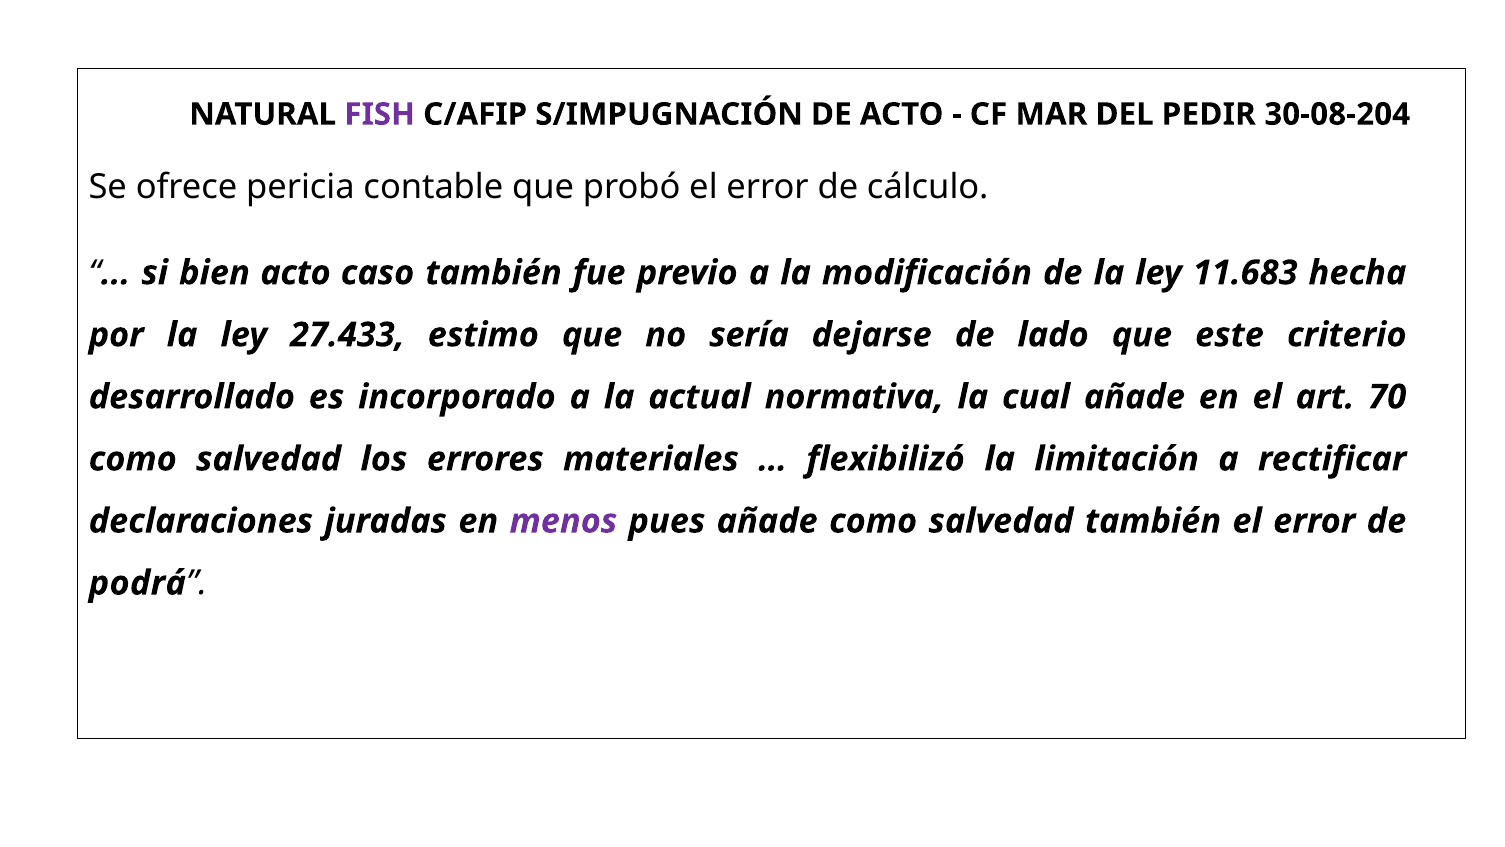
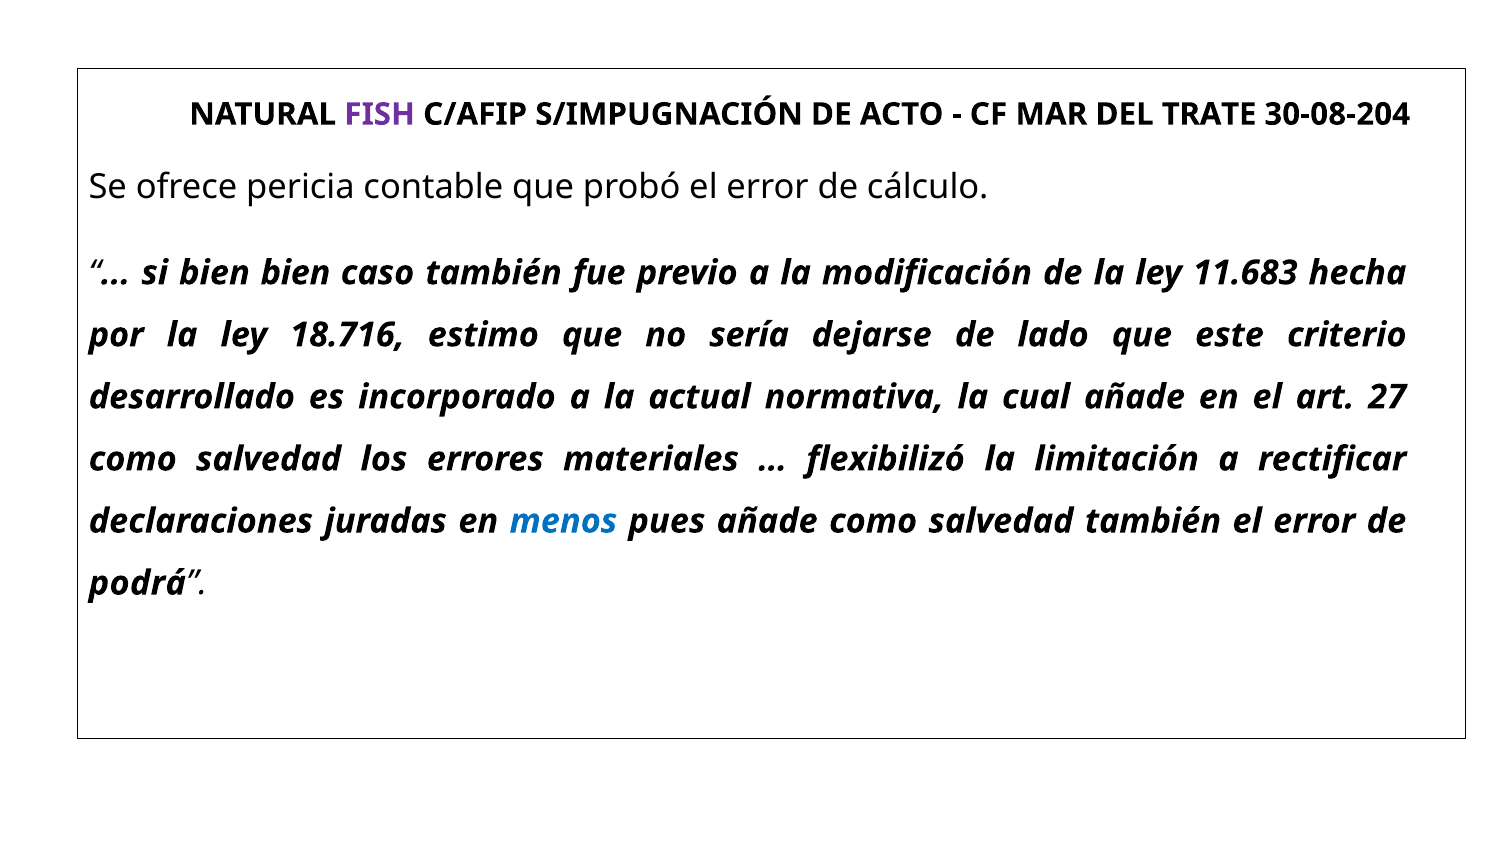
PEDIR: PEDIR -> TRATE (1209, 114)
bien acto: acto -> bien (295, 273)
27.433: 27.433 -> 18.716 (347, 335)
70: 70 -> 27 (1387, 397)
menos colour: purple -> blue (563, 521)
